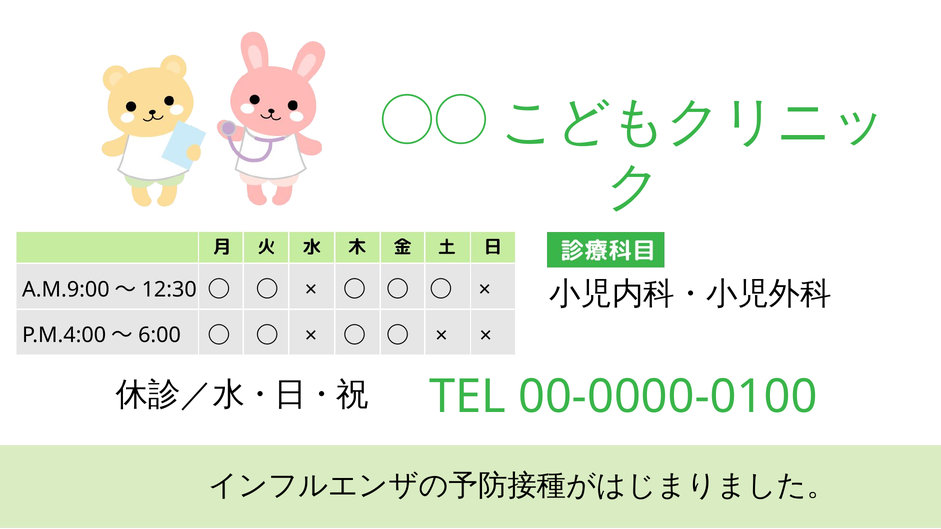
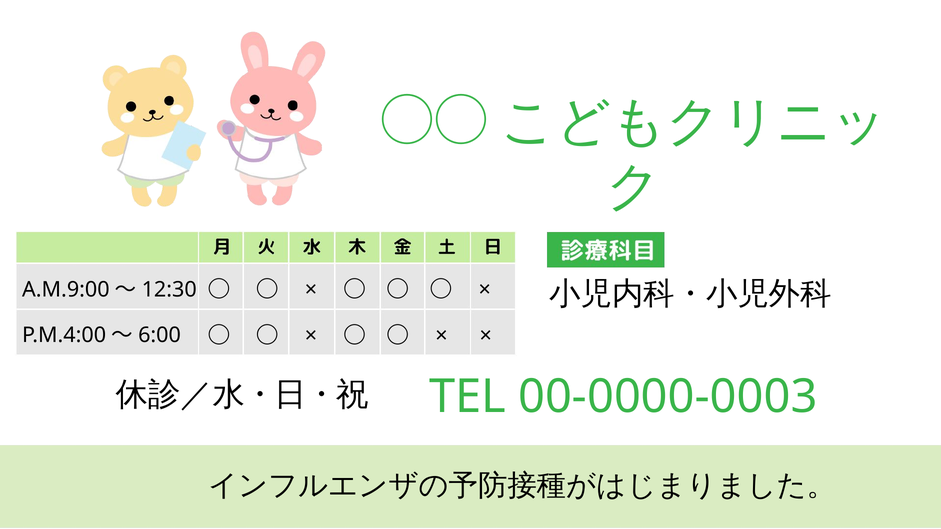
00-0000-0100: 00-0000-0100 -> 00-0000-0003 (668, 397)
